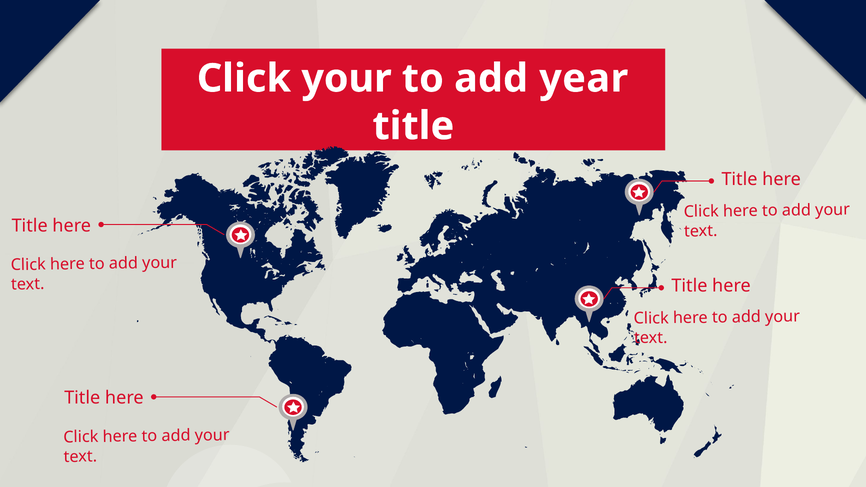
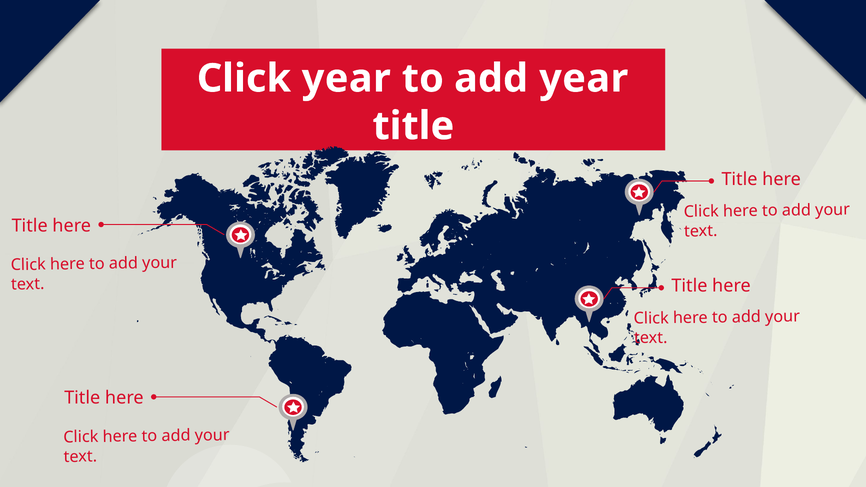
Click your: your -> year (346, 78)
